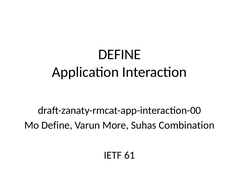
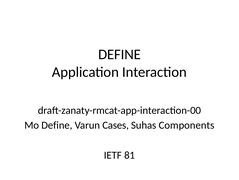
More: More -> Cases (116, 125)
Combination: Combination -> Components (187, 125)
61: 61 -> 81 (130, 155)
